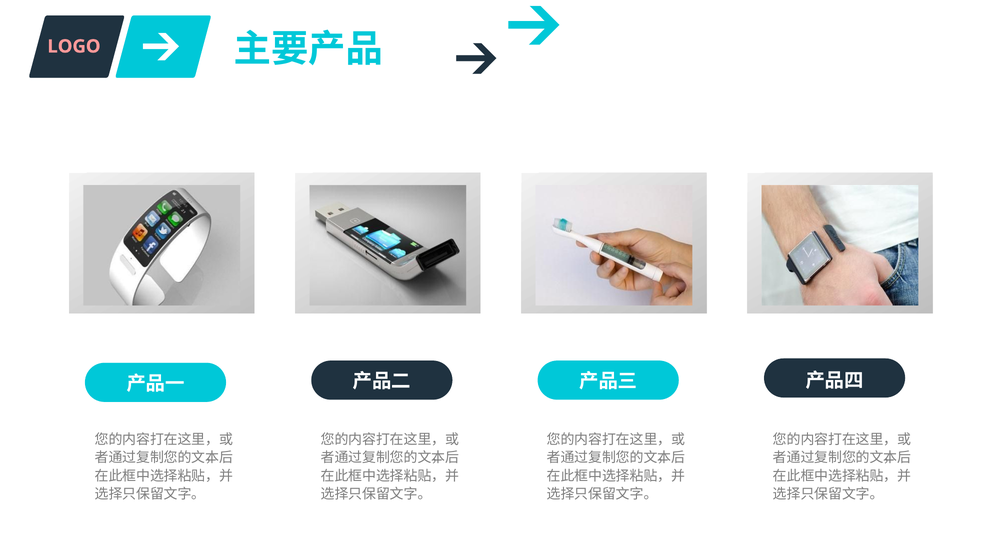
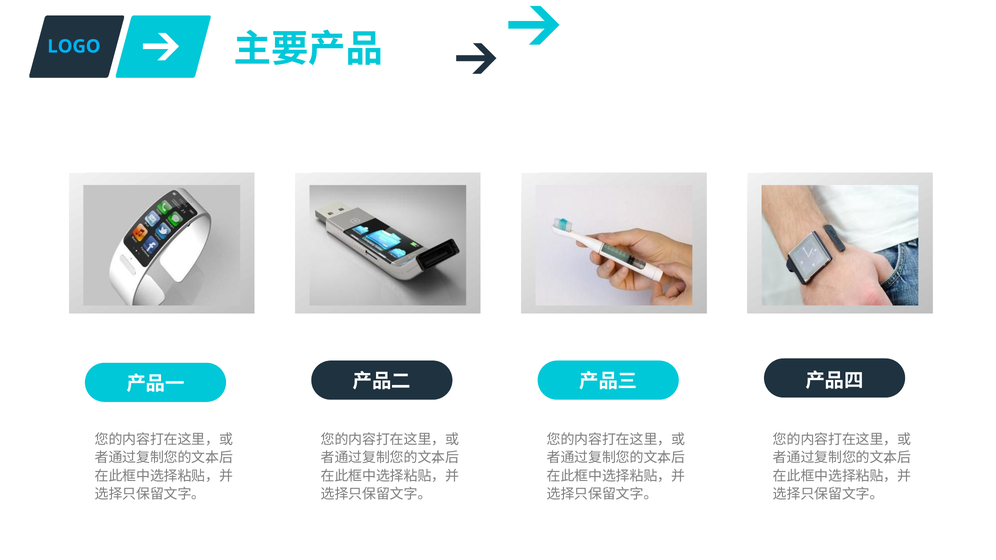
LOGO colour: pink -> light blue (74, 46)
